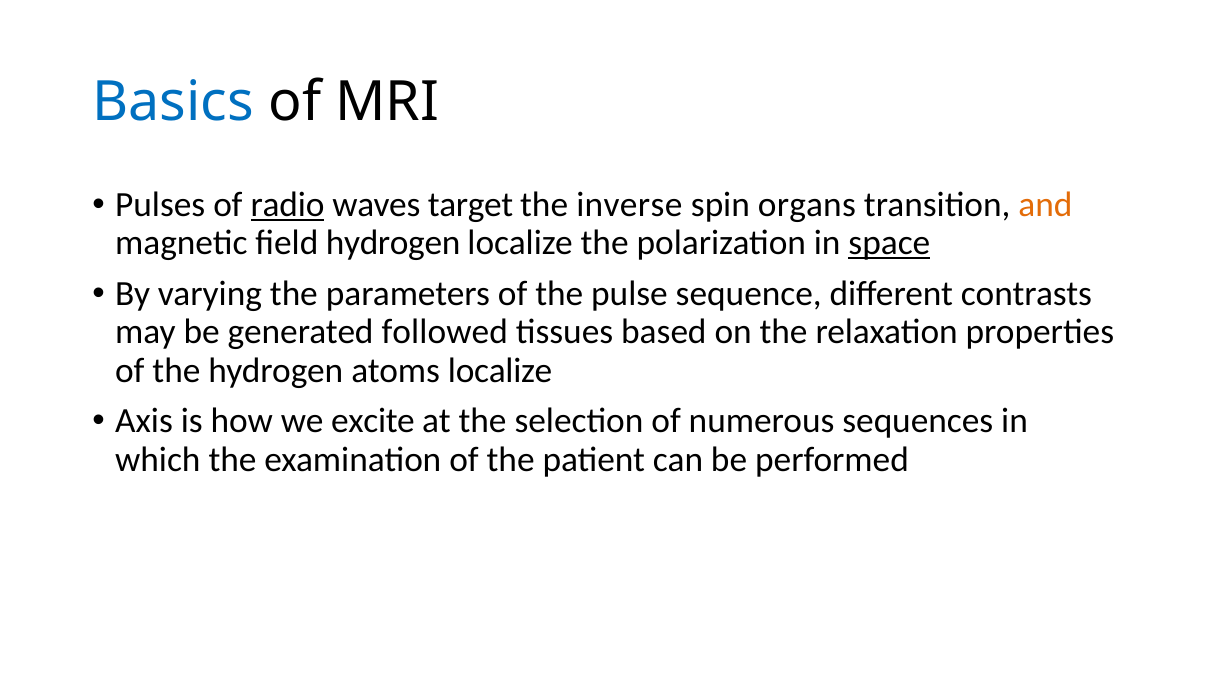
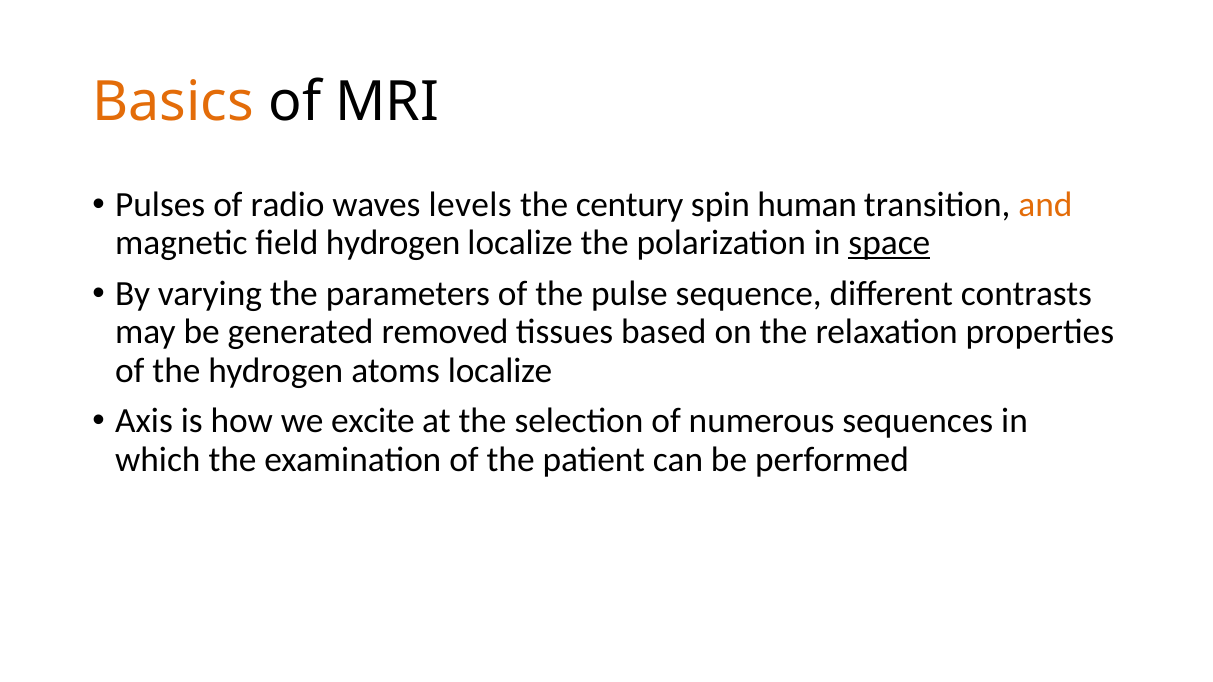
Basics colour: blue -> orange (173, 102)
radio underline: present -> none (288, 205)
target: target -> levels (470, 205)
inverse: inverse -> century (630, 205)
organs: organs -> human (807, 205)
followed: followed -> removed (445, 332)
